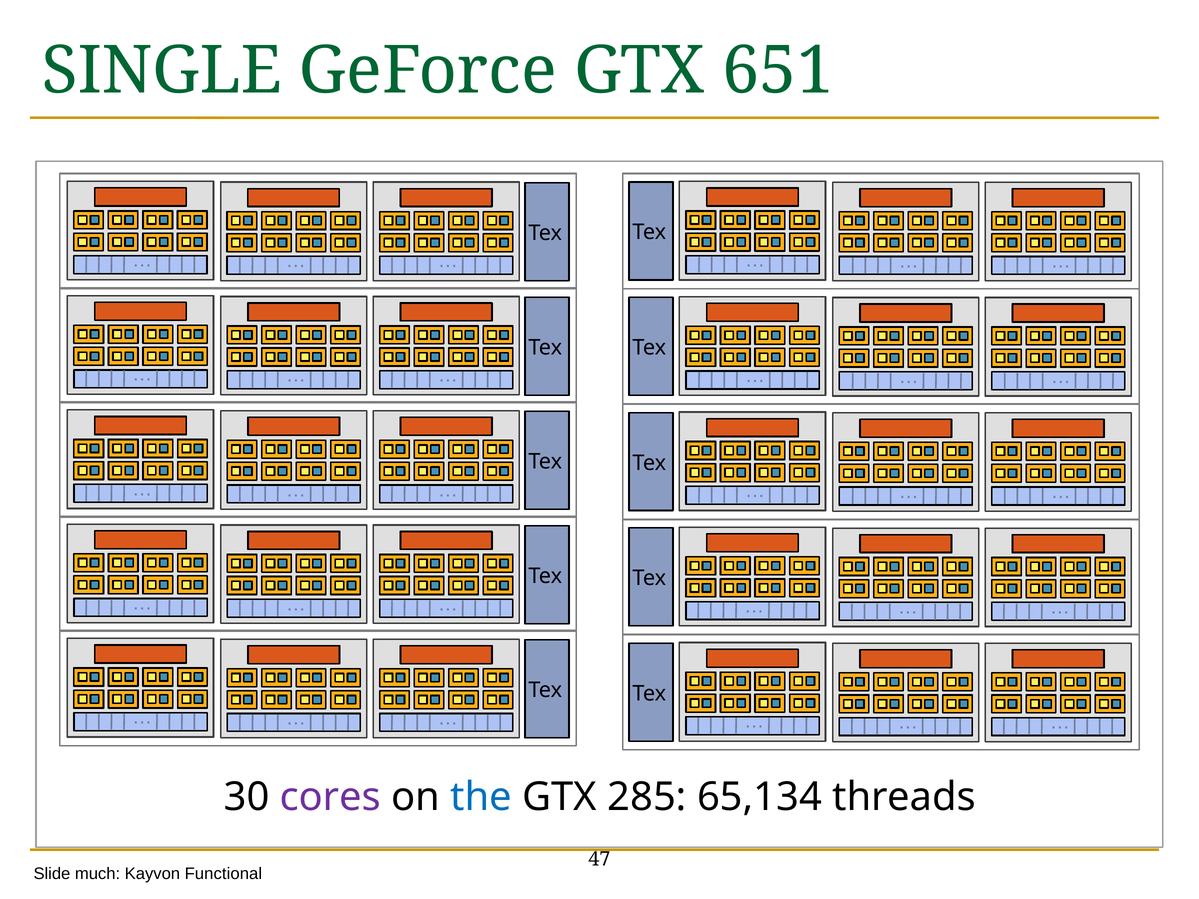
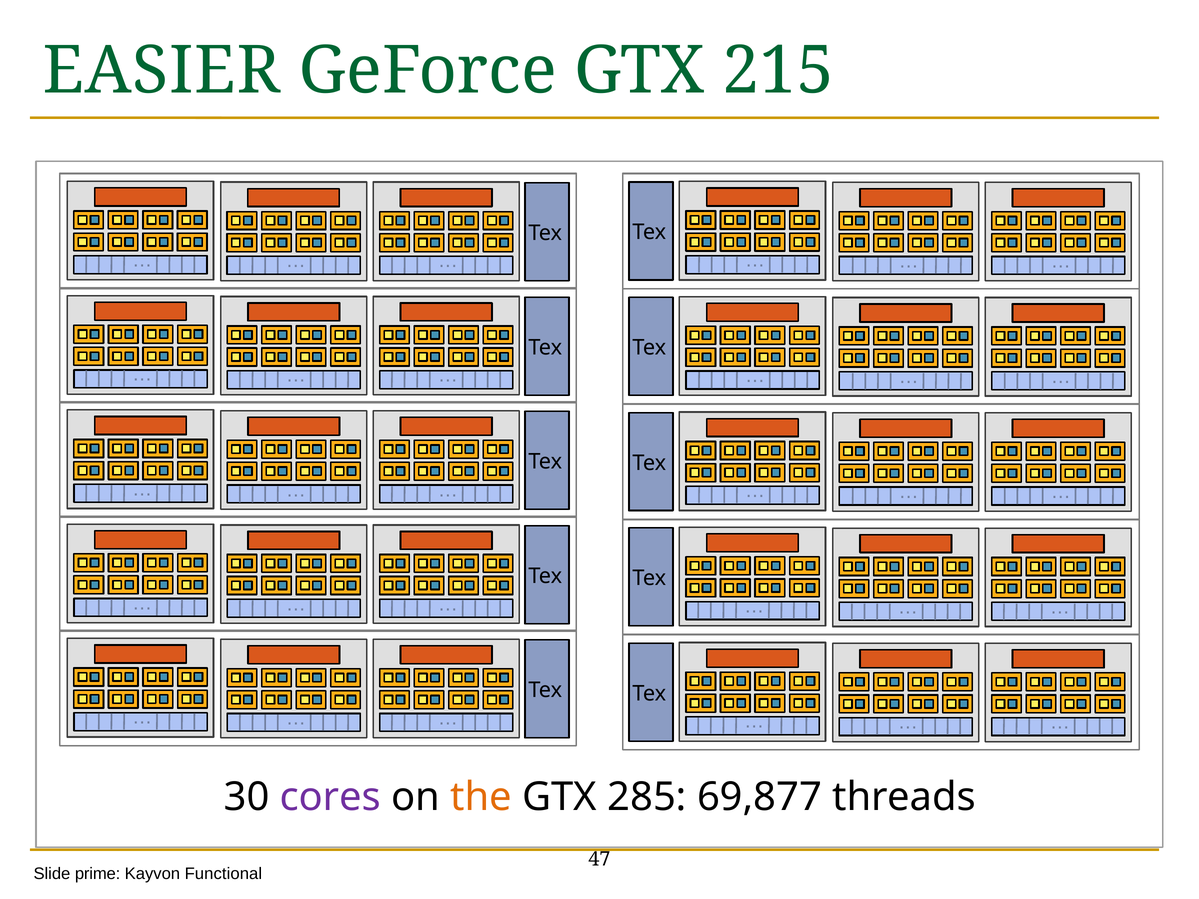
SINGLE: SINGLE -> EASIER (162, 71)
651: 651 -> 215 (778, 71)
the colour: blue -> orange (481, 797)
65,134: 65,134 -> 69,877 (760, 797)
much: much -> prime (98, 874)
